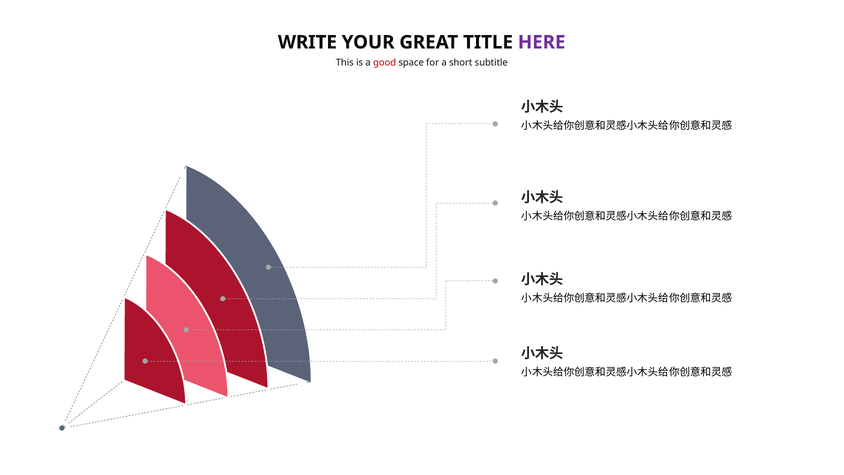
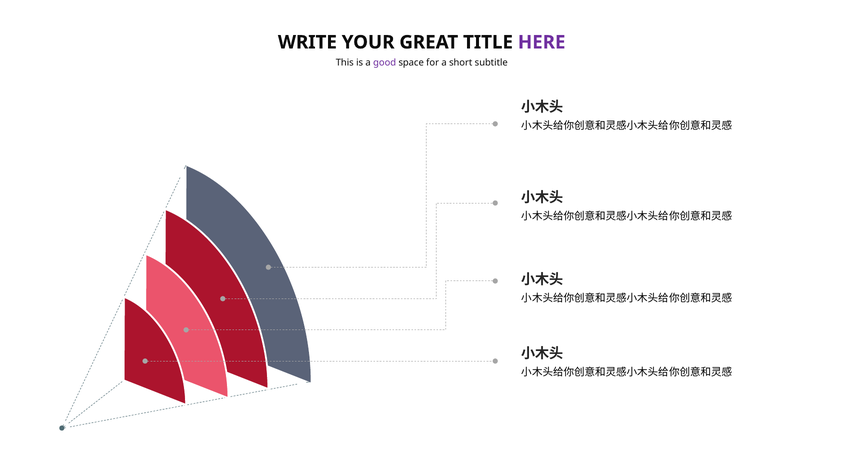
good colour: red -> purple (385, 63)
